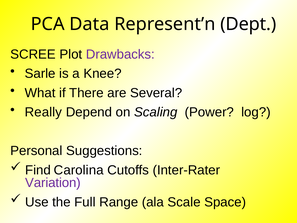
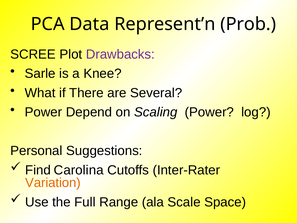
Dept: Dept -> Prob (248, 24)
Really: Really -> Power (43, 112)
Variation colour: purple -> orange (53, 183)
